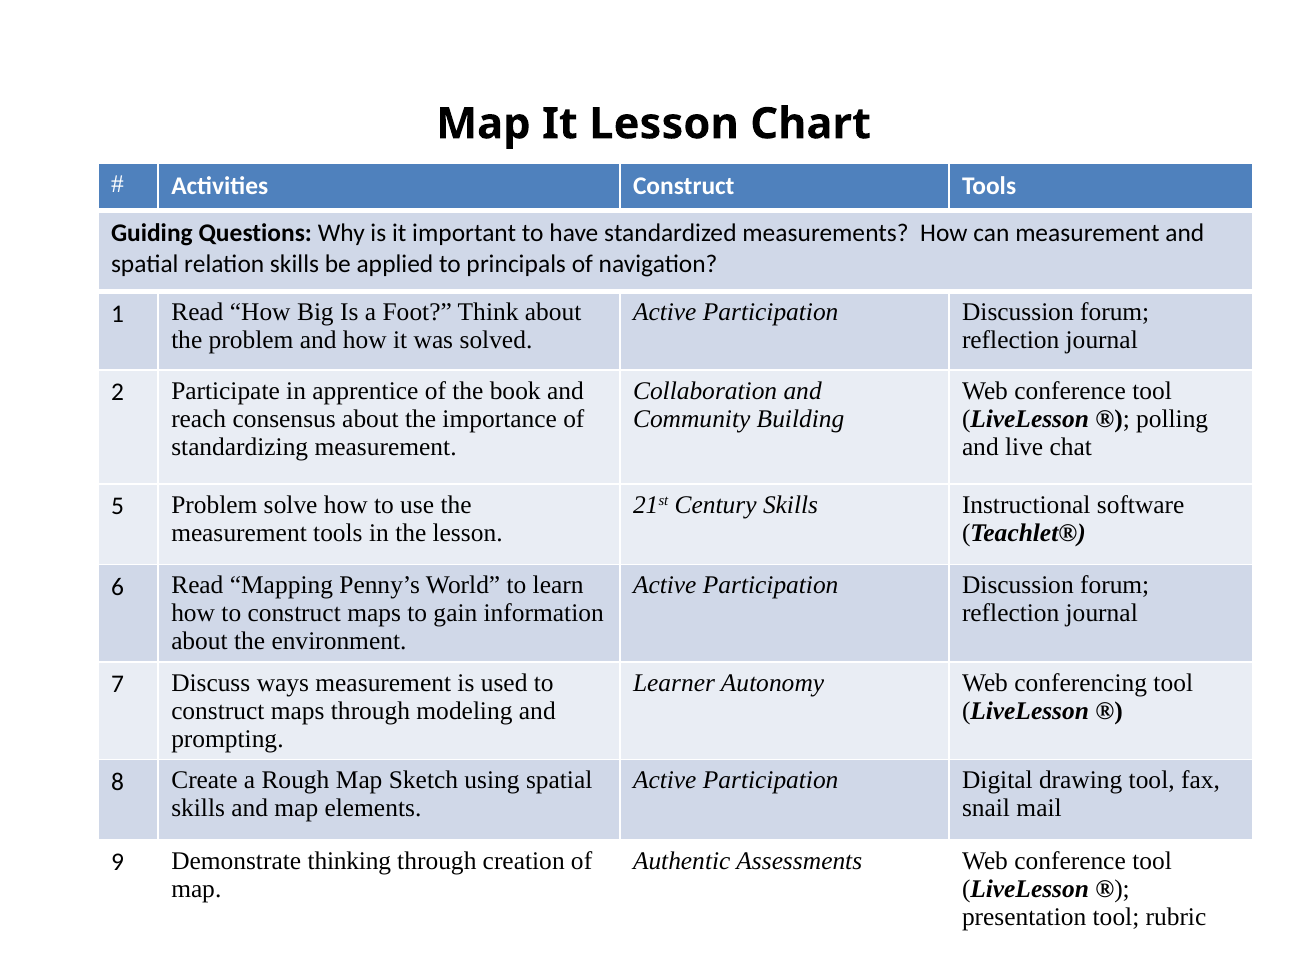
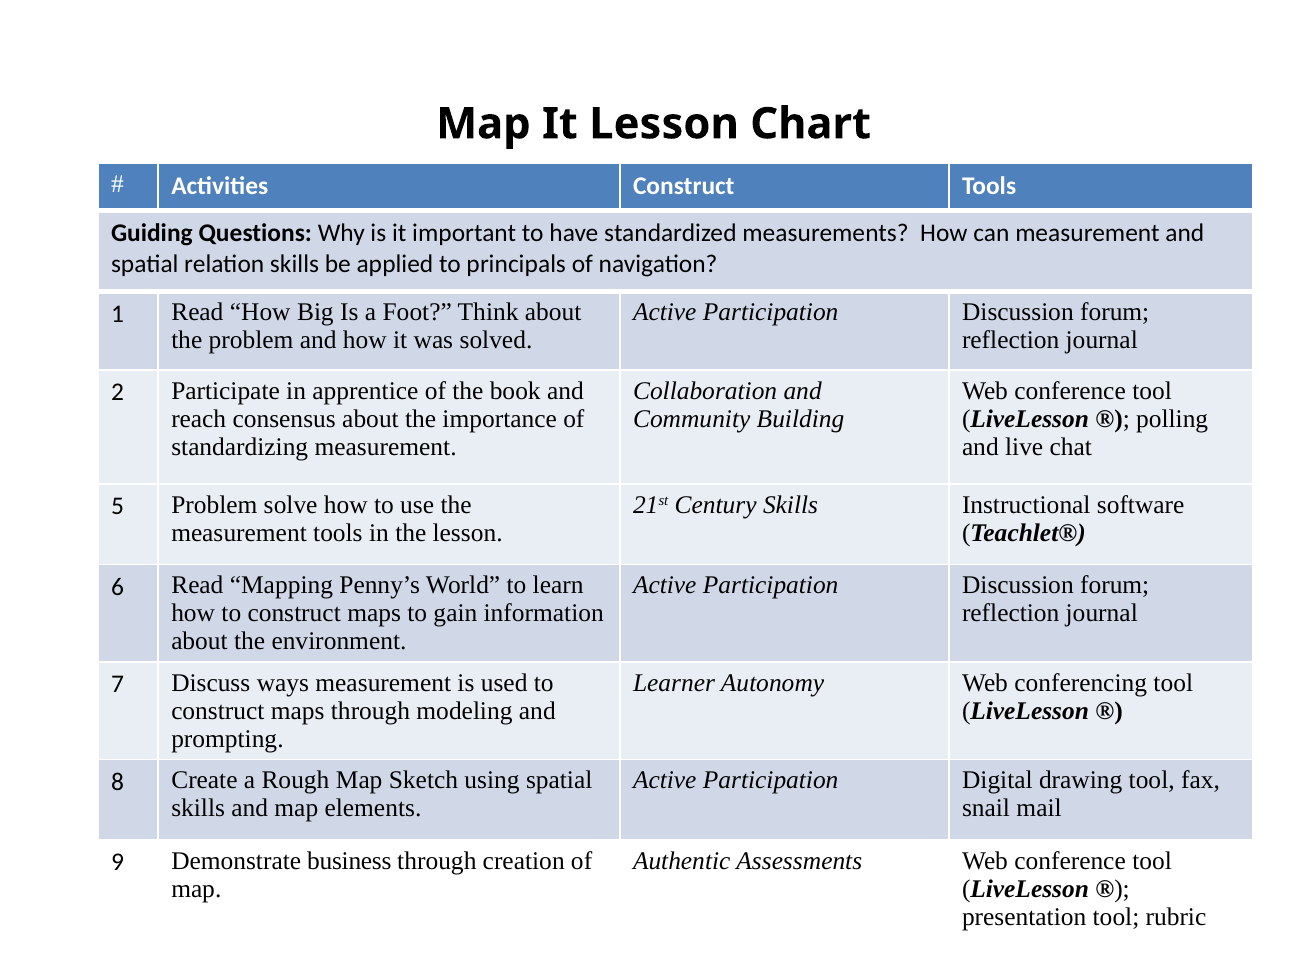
thinking: thinking -> business (349, 861)
